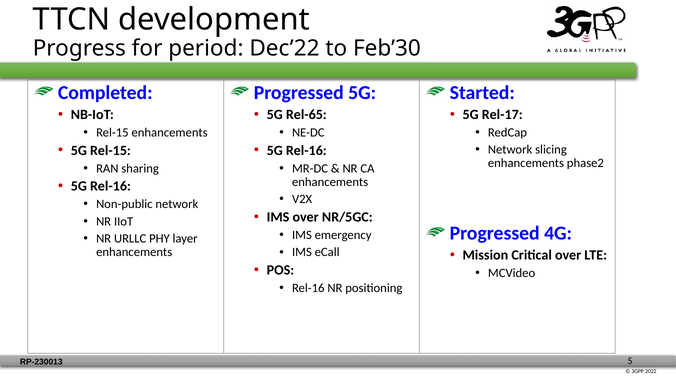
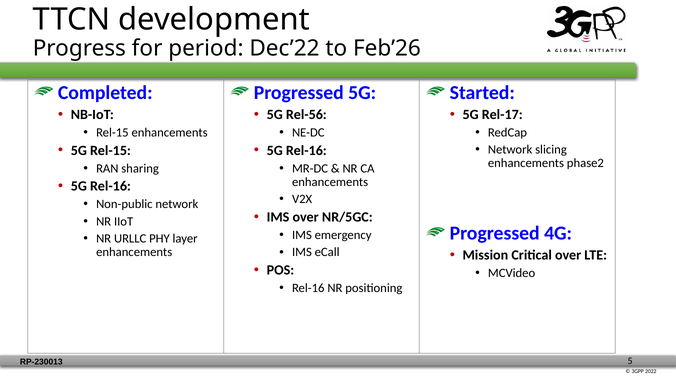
Feb’30: Feb’30 -> Feb’26 (387, 48)
Rel-65: Rel-65 -> Rel-56 (306, 115)
